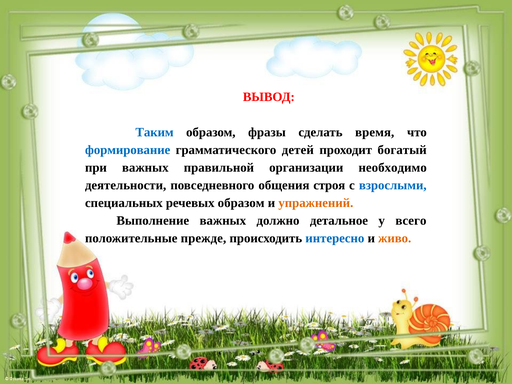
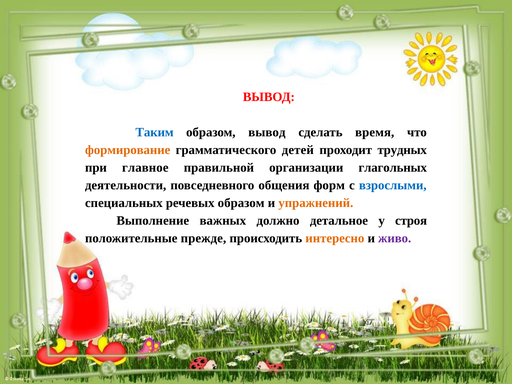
образом фразы: фразы -> вывод (267, 132)
формирование colour: blue -> orange (128, 150)
богатый: богатый -> трудных (402, 150)
при важных: важных -> главное (145, 168)
необходимо: необходимо -> глагольных (393, 168)
строя: строя -> форм (329, 185)
всего: всего -> строя (411, 221)
интересно colour: blue -> orange (335, 238)
живо colour: orange -> purple (395, 238)
